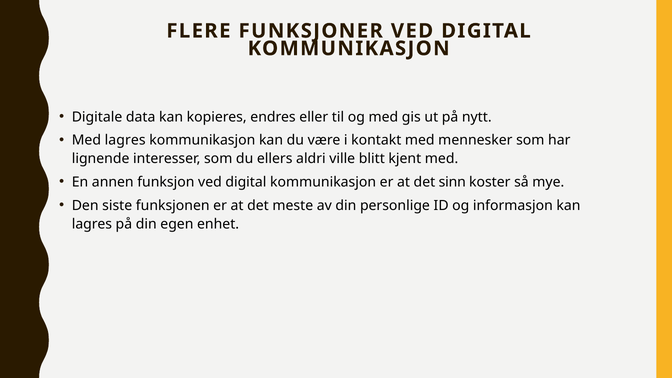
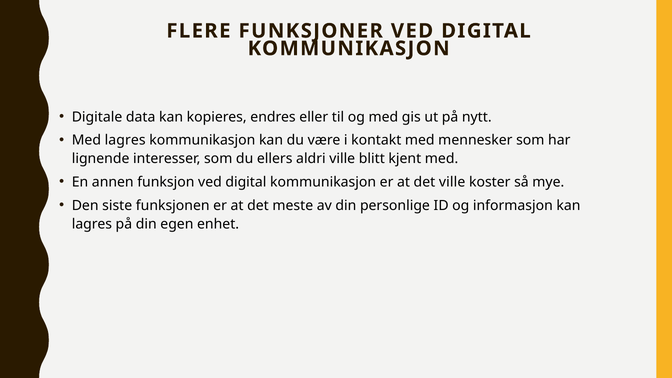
det sinn: sinn -> ville (452, 182)
